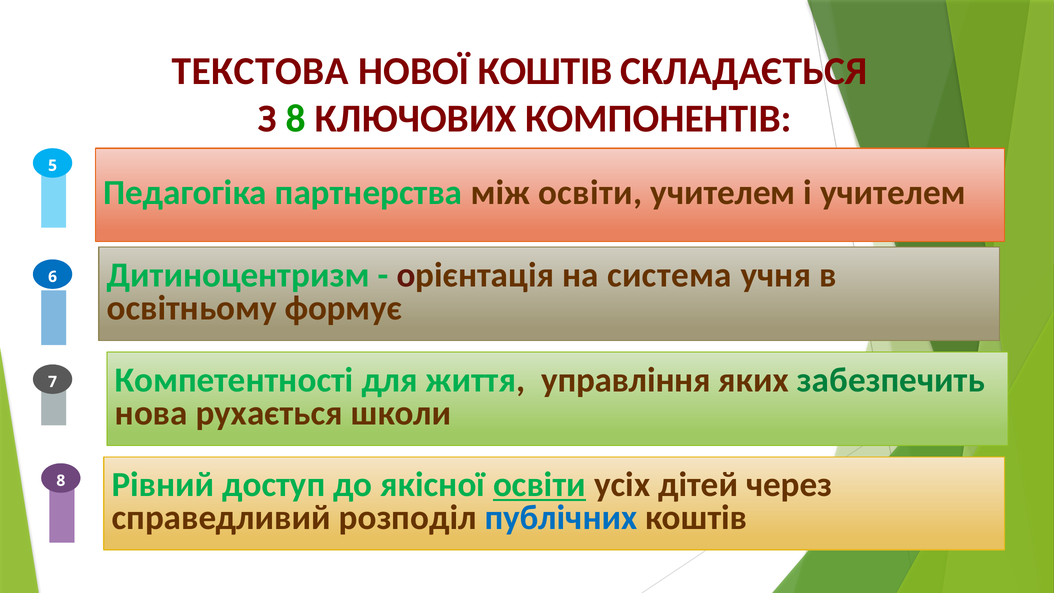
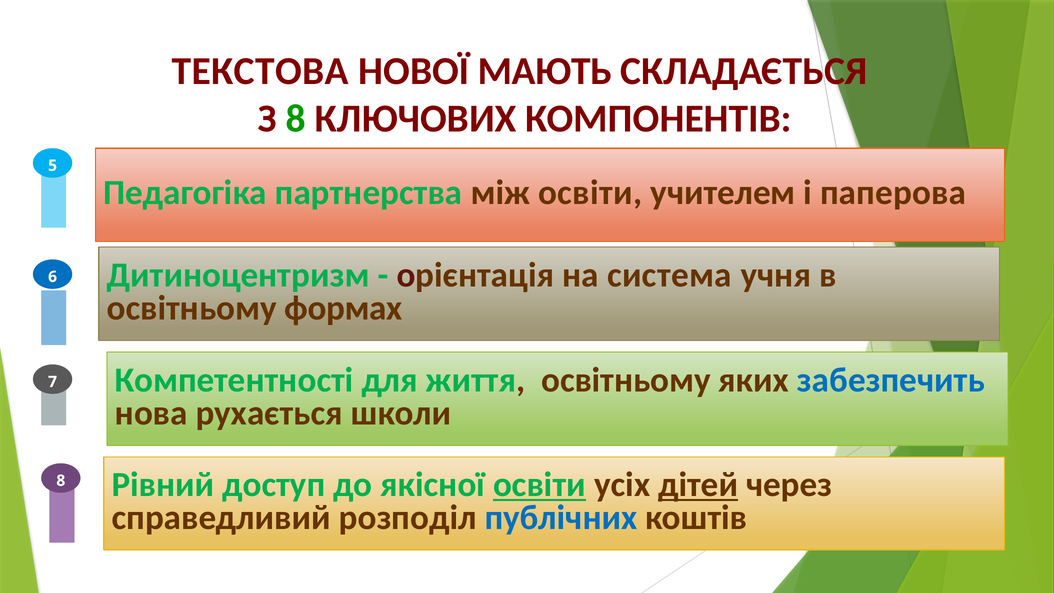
НОВОЇ КОШТІВ: КОШТІВ -> МАЮТЬ (545, 71)
і учителем: учителем -> паперова (893, 193)
формує: формує -> формах (343, 308)
життя управління: управління -> освітньому (626, 380)
забезпечить colour: green -> blue (891, 380)
дітей underline: none -> present (698, 485)
